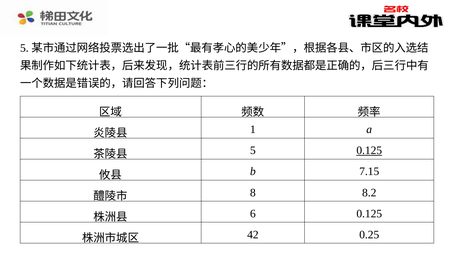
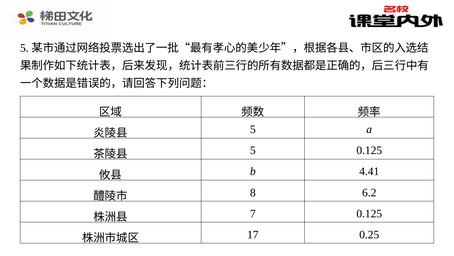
1: 1 -> 5 (253, 129)
0.125 underline: present -> none (369, 150)
7.15: 7.15 -> 4.41 (369, 171)
8.2: 8.2 -> 6.2 (369, 192)
6: 6 -> 7 (253, 213)
42: 42 -> 17 (253, 234)
